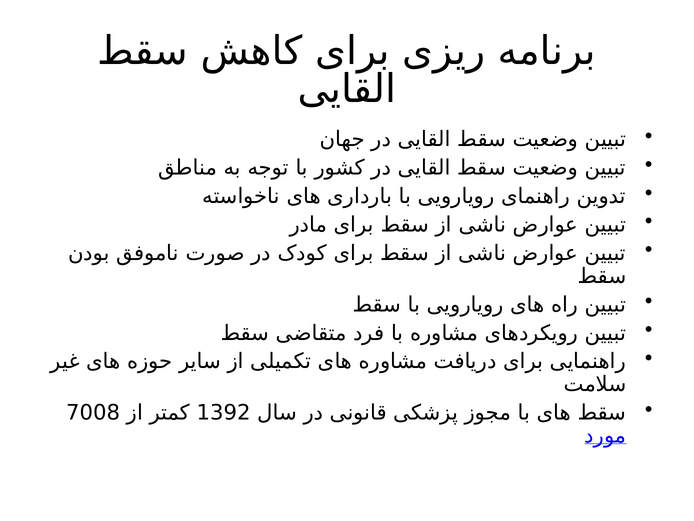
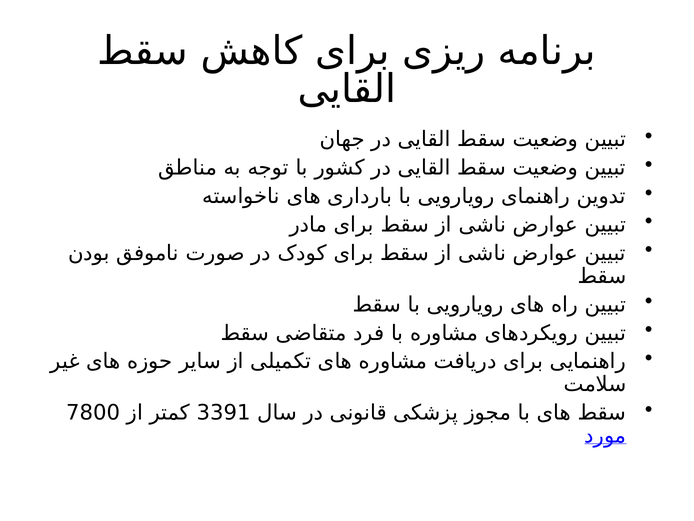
7008: 7008 -> 7800 (93, 412)
1392: 1392 -> 3391 (224, 412)
